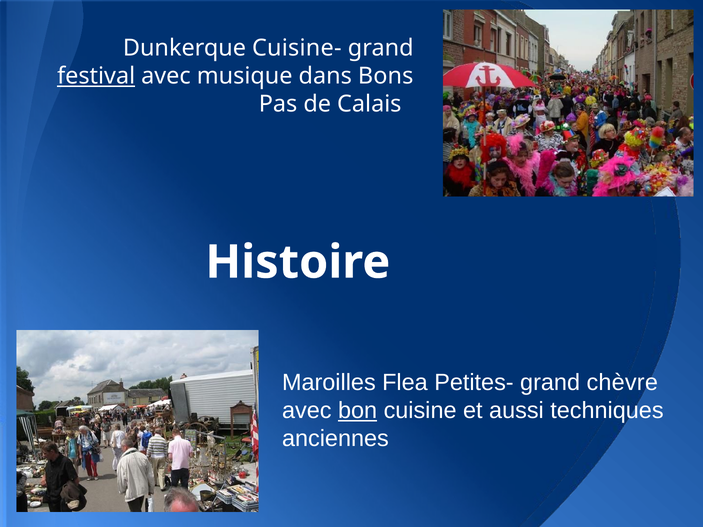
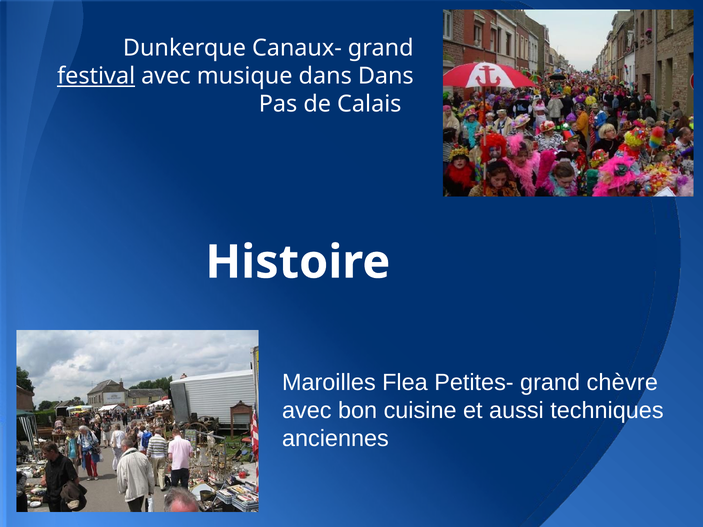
Cuisine-: Cuisine- -> Canaux- (297, 48)
dans Bons: Bons -> Dans (386, 76)
bon underline: present -> none (358, 411)
